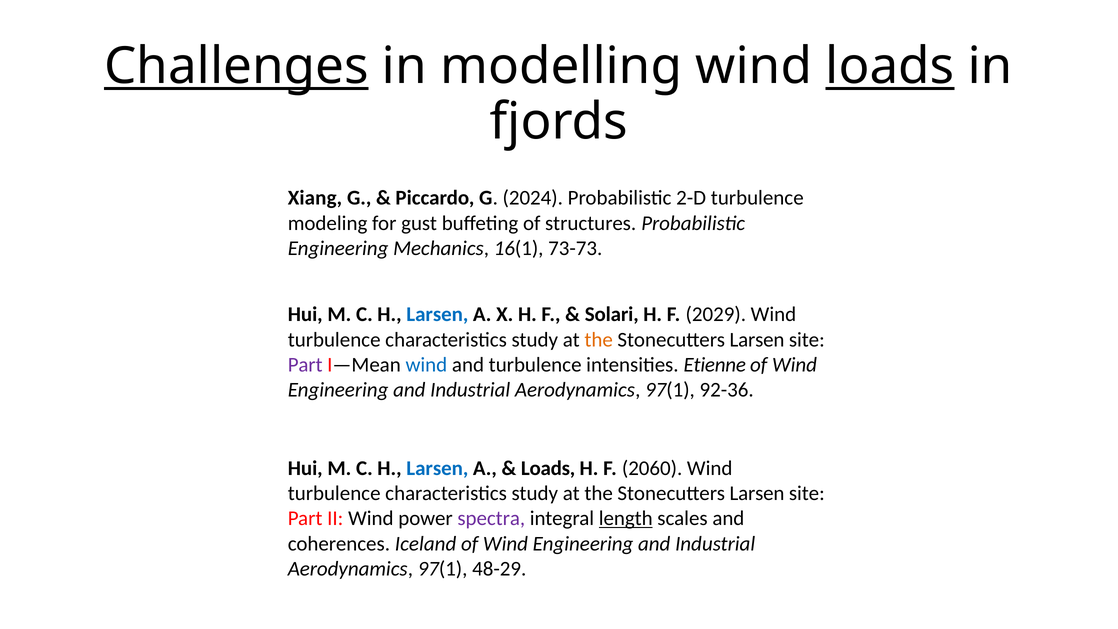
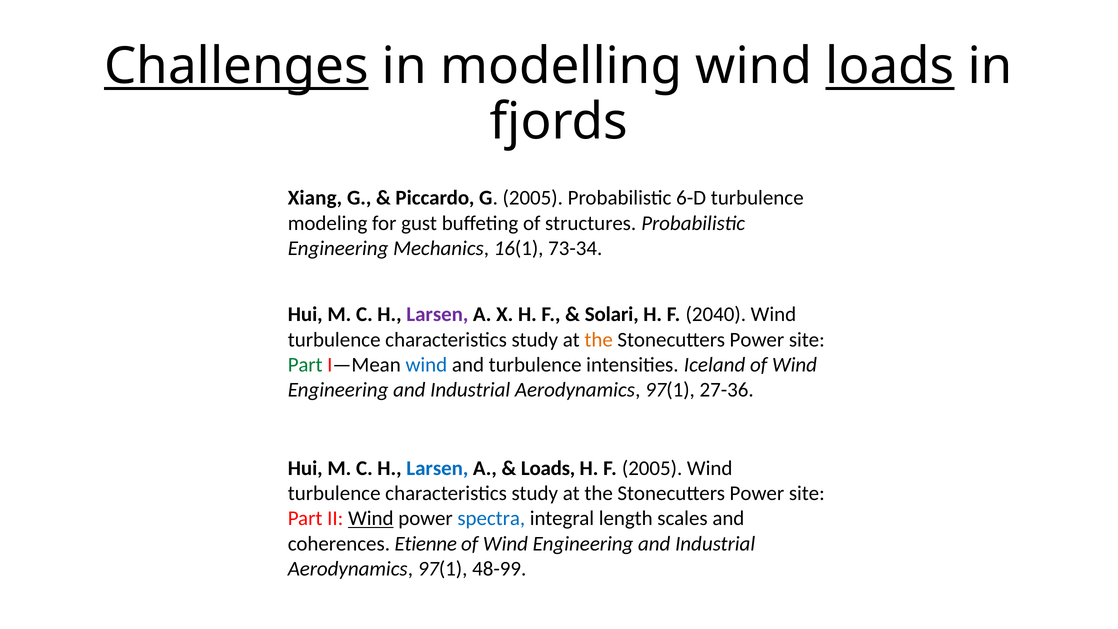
G 2024: 2024 -> 2005 (533, 198)
2-D: 2-D -> 6-D (691, 198)
73-73: 73-73 -> 73-34 (575, 248)
Larsen colour: blue -> purple (437, 314)
2029: 2029 -> 2040 (716, 314)
Larsen: Larsen -> Power (757, 340)
Part colour: purple -> green (305, 365)
Etienne: Etienne -> Iceland (715, 365)
92-36: 92-36 -> 27-36 (727, 390)
F 2060: 2060 -> 2005 (652, 468)
Larsen: Larsen -> Power (757, 493)
Wind underline: none -> present (371, 518)
spectra colour: purple -> blue (491, 518)
length underline: present -> none (626, 518)
Iceland: Iceland -> Etienne (426, 544)
48-29: 48-29 -> 48-99 (499, 569)
